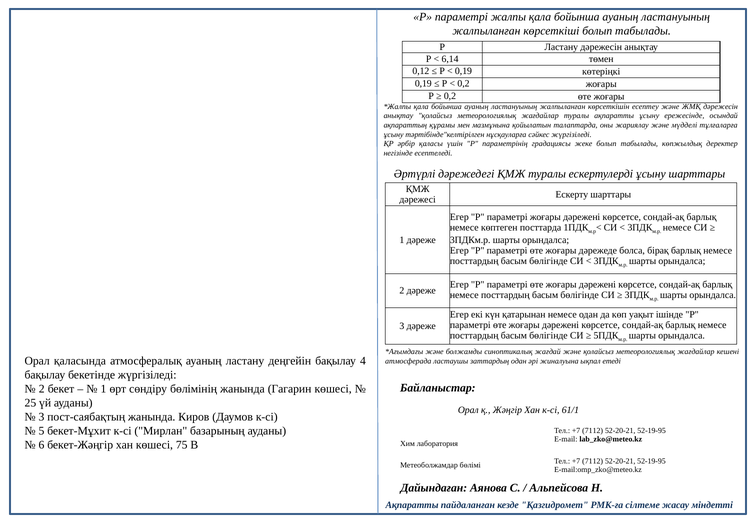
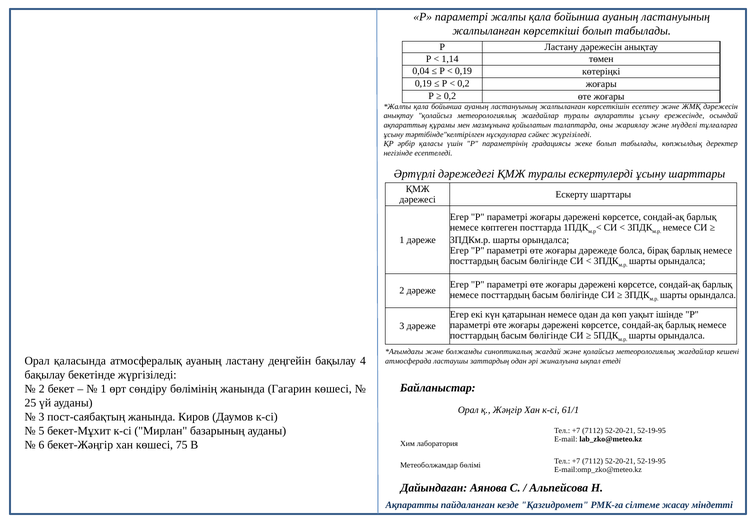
6,14: 6,14 -> 1,14 (450, 59)
0,12: 0,12 -> 0,04 (421, 71)
